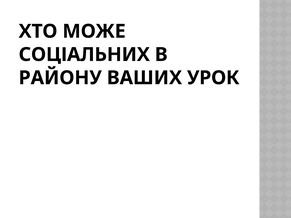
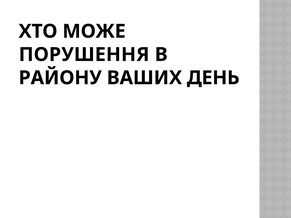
СОЦІАЛЬНИХ: СОЦІАЛЬНИХ -> ПОРУШЕННЯ (84, 55)
УРОК: УРОК -> ДЕНЬ (213, 78)
